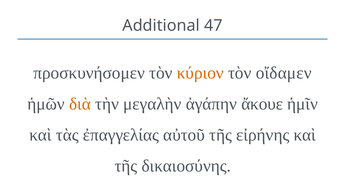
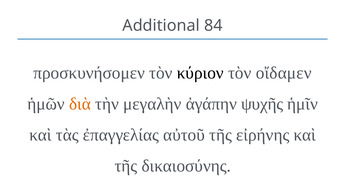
47: 47 -> 84 (213, 26)
κύριον colour: orange -> black (200, 73)
ἄκουε: ἄκουε -> ψυχῆς (262, 104)
